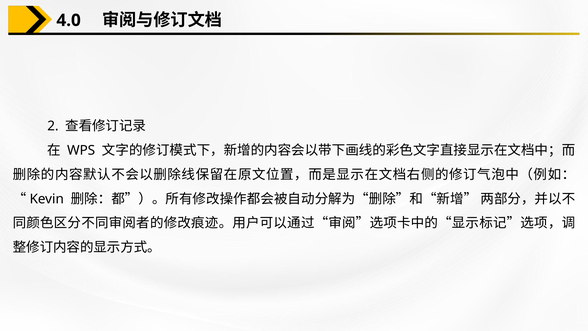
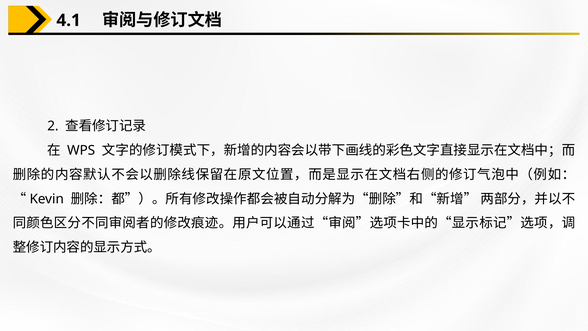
4.0: 4.0 -> 4.1 (69, 20)
